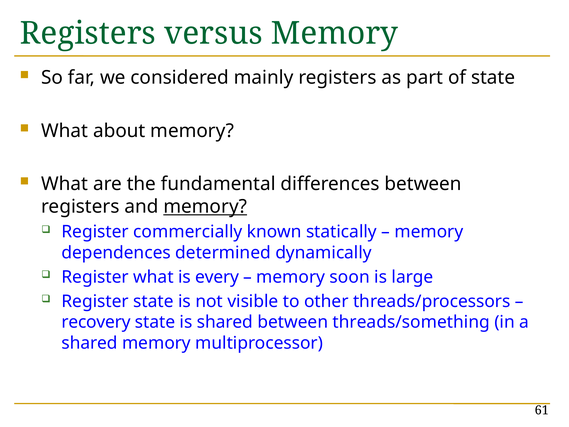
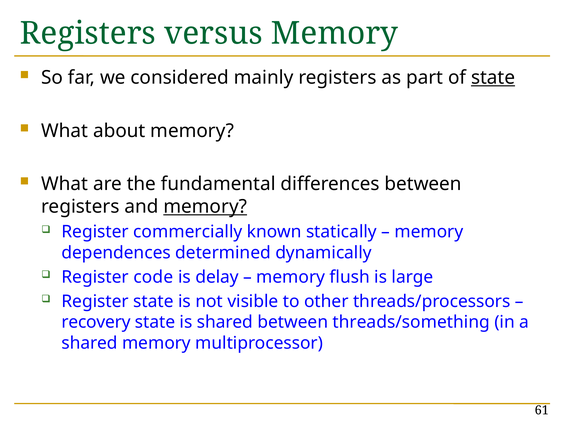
state underline: none -> present (493, 78)
Register what: what -> code (153, 277)
every: every -> delay (217, 277)
soon: soon -> flush (350, 277)
